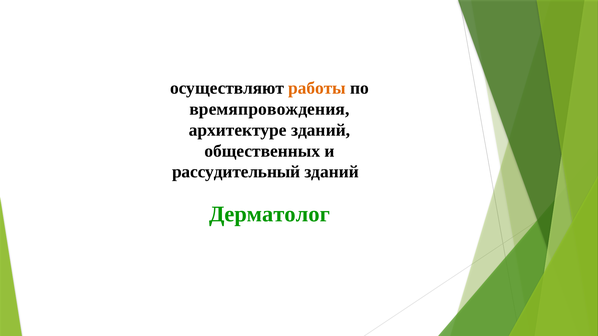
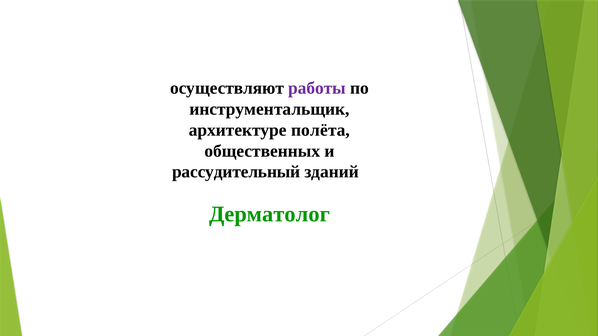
работы colour: orange -> purple (317, 88)
времяпровождения: времяпровождения -> инструментальщик (269, 109)
архитектуре зданий: зданий -> полёта (321, 130)
